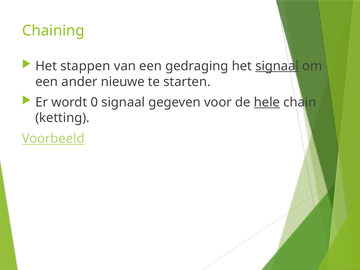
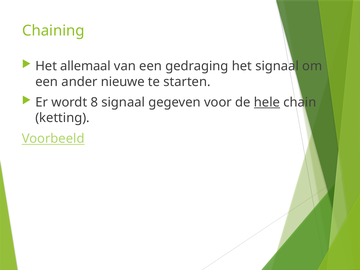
stappen: stappen -> allemaal (85, 66)
signaal underline: present -> none (277, 66)
0: 0 -> 8 (94, 102)
